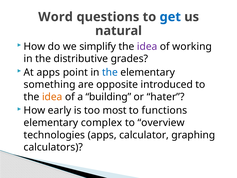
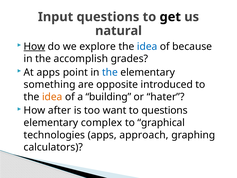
Word: Word -> Input (56, 17)
get colour: blue -> black (170, 17)
How underline: none -> present (34, 46)
simplify: simplify -> explore (98, 46)
idea colour: purple -> blue (147, 46)
working: working -> because (192, 46)
distributive: distributive -> accomplish (81, 59)
early: early -> after (60, 110)
most: most -> want (115, 110)
to functions: functions -> questions (165, 110)
overview: overview -> graphical (161, 123)
calculator: calculator -> approach (144, 135)
